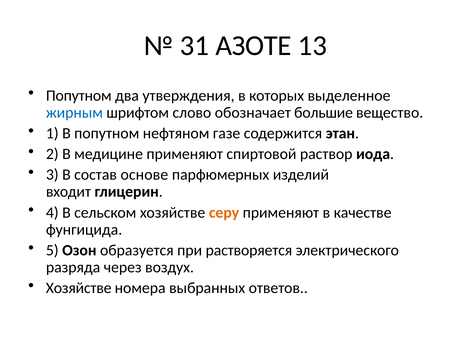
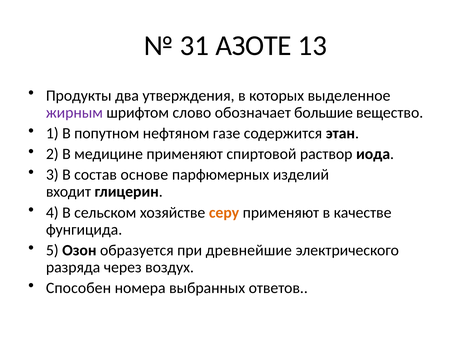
Попутном: Попутном -> Продукты (79, 95)
жирным colour: blue -> purple (74, 112)
растворяется: растворяется -> древнейшие (249, 250)
Хозяйстве: Хозяйстве -> Способен (78, 287)
